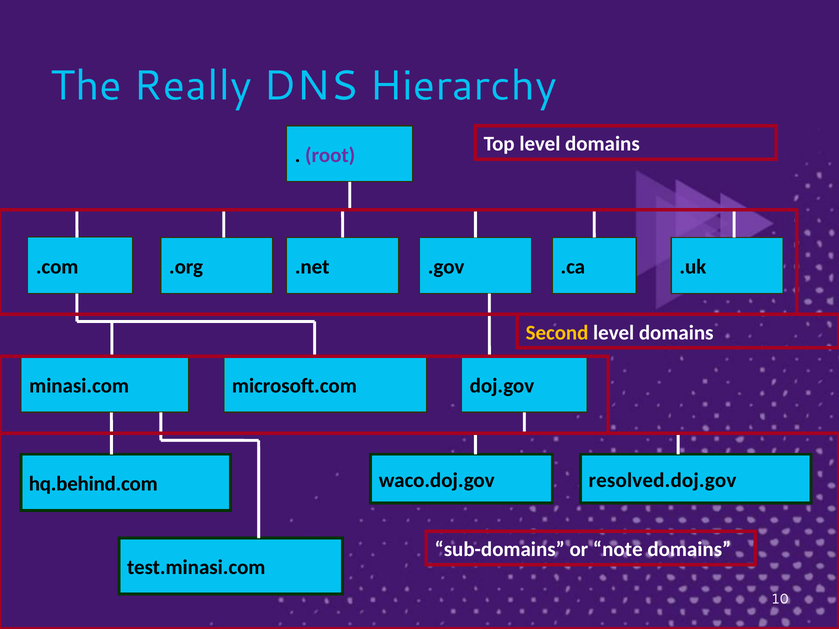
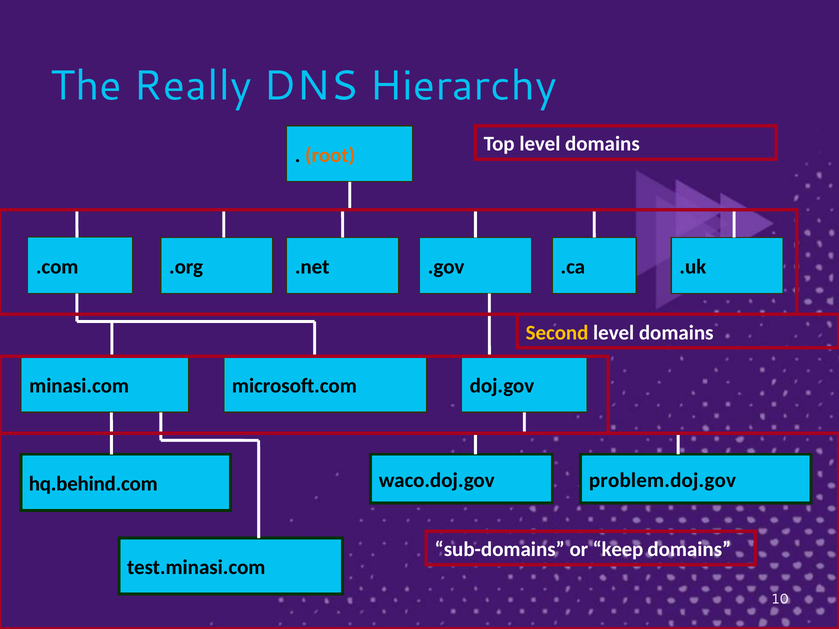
root colour: purple -> orange (330, 155)
resolved.doj.gov: resolved.doj.gov -> problem.doj.gov (662, 480)
note: note -> keep (618, 550)
